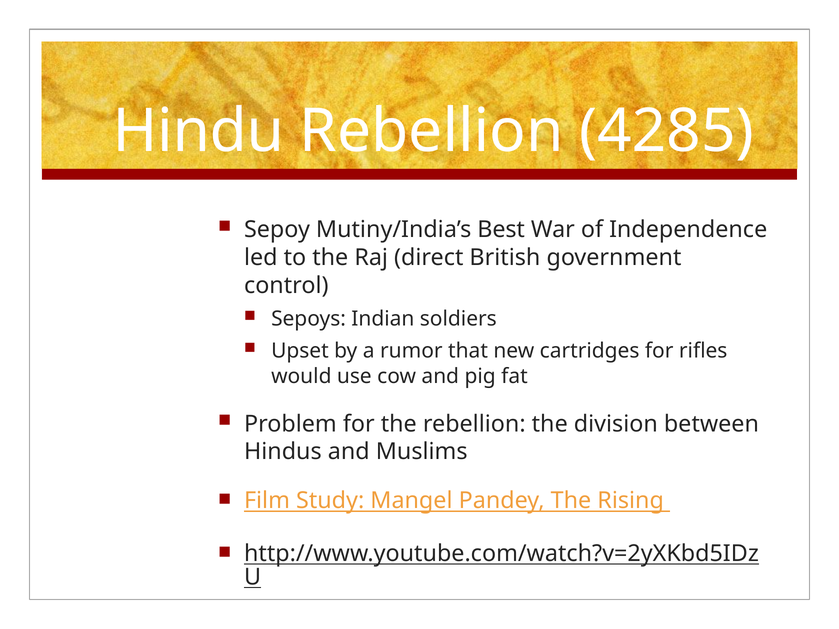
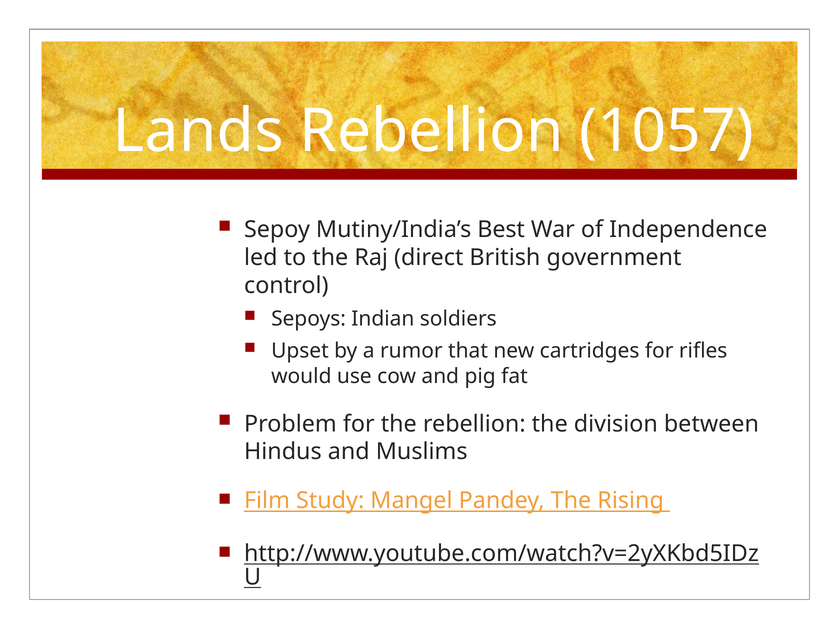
Hindu: Hindu -> Lands (198, 131)
4285: 4285 -> 1057 (667, 131)
